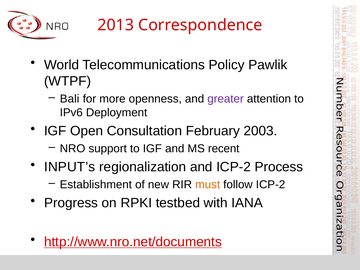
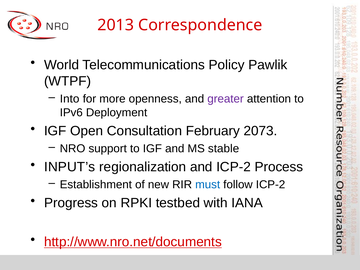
Bali: Bali -> Into (70, 99)
2003: 2003 -> 2073 (260, 131)
recent: recent -> stable (224, 149)
must colour: orange -> blue (208, 185)
